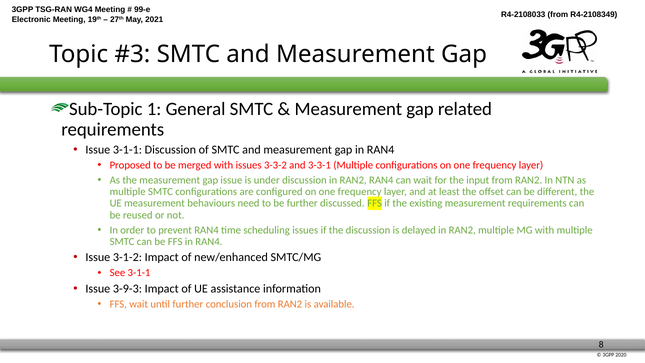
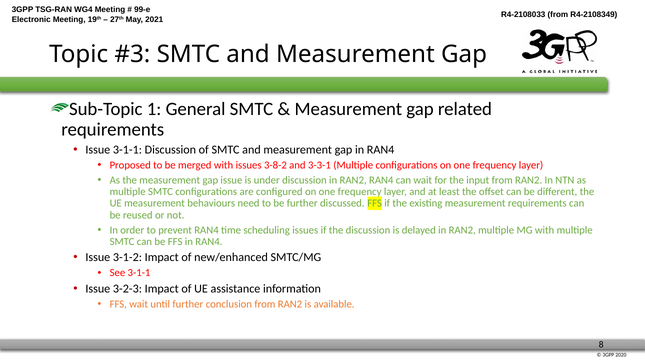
3-3-2: 3-3-2 -> 3-8-2 (275, 165)
3-9-3: 3-9-3 -> 3-2-3 (127, 288)
